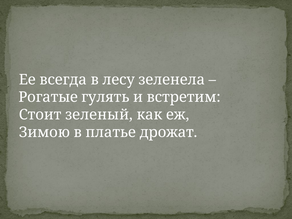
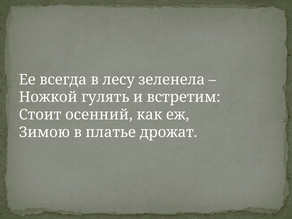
Рогатые: Рогатые -> Ножкой (48, 97)
зеленый: зеленый -> осенний (99, 115)
